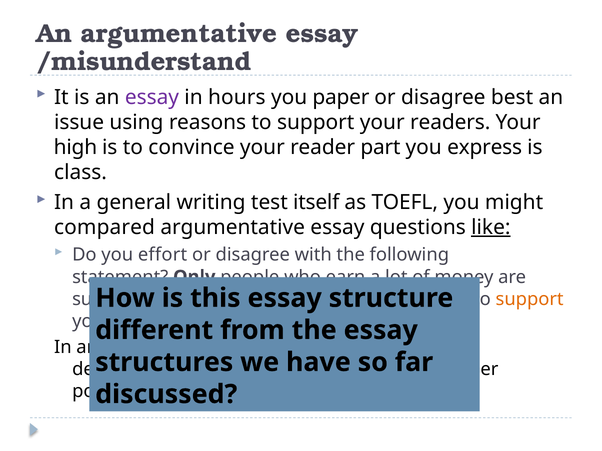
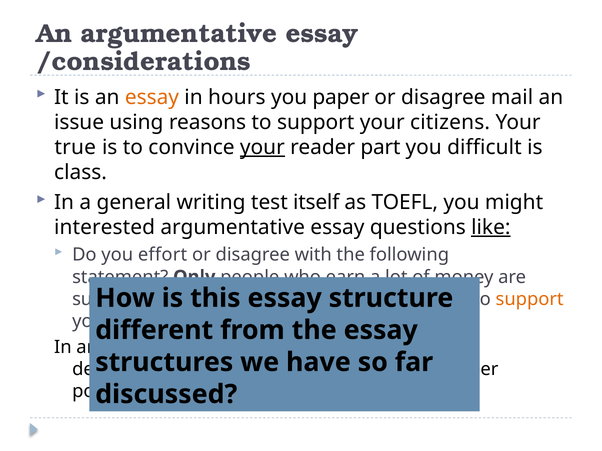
/misunderstand: /misunderstand -> /considerations (143, 62)
essay colour: purple -> orange (152, 97)
best: best -> mail (512, 97)
readers: readers -> citizens (450, 122)
high: high -> true (75, 147)
your underline: none -> present (262, 147)
express: express -> difficult (484, 147)
compared: compared -> interested (105, 228)
